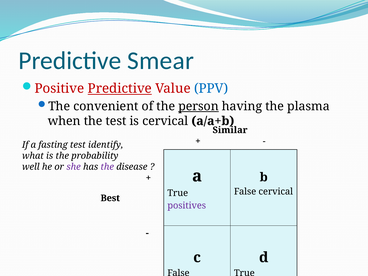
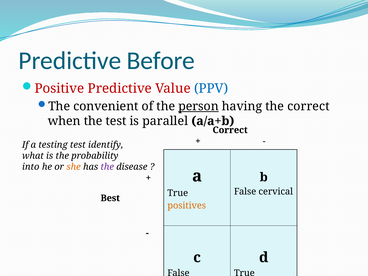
Smear: Smear -> Before (161, 61)
Predictive underline: present -> none (120, 89)
the plasma: plasma -> correct (308, 106)
is cervical: cervical -> parallel (165, 121)
Similar: Similar -> Correct (230, 130)
fasting: fasting -> testing (53, 145)
well: well -> into (31, 167)
she colour: purple -> orange (74, 167)
positives colour: purple -> orange (187, 206)
